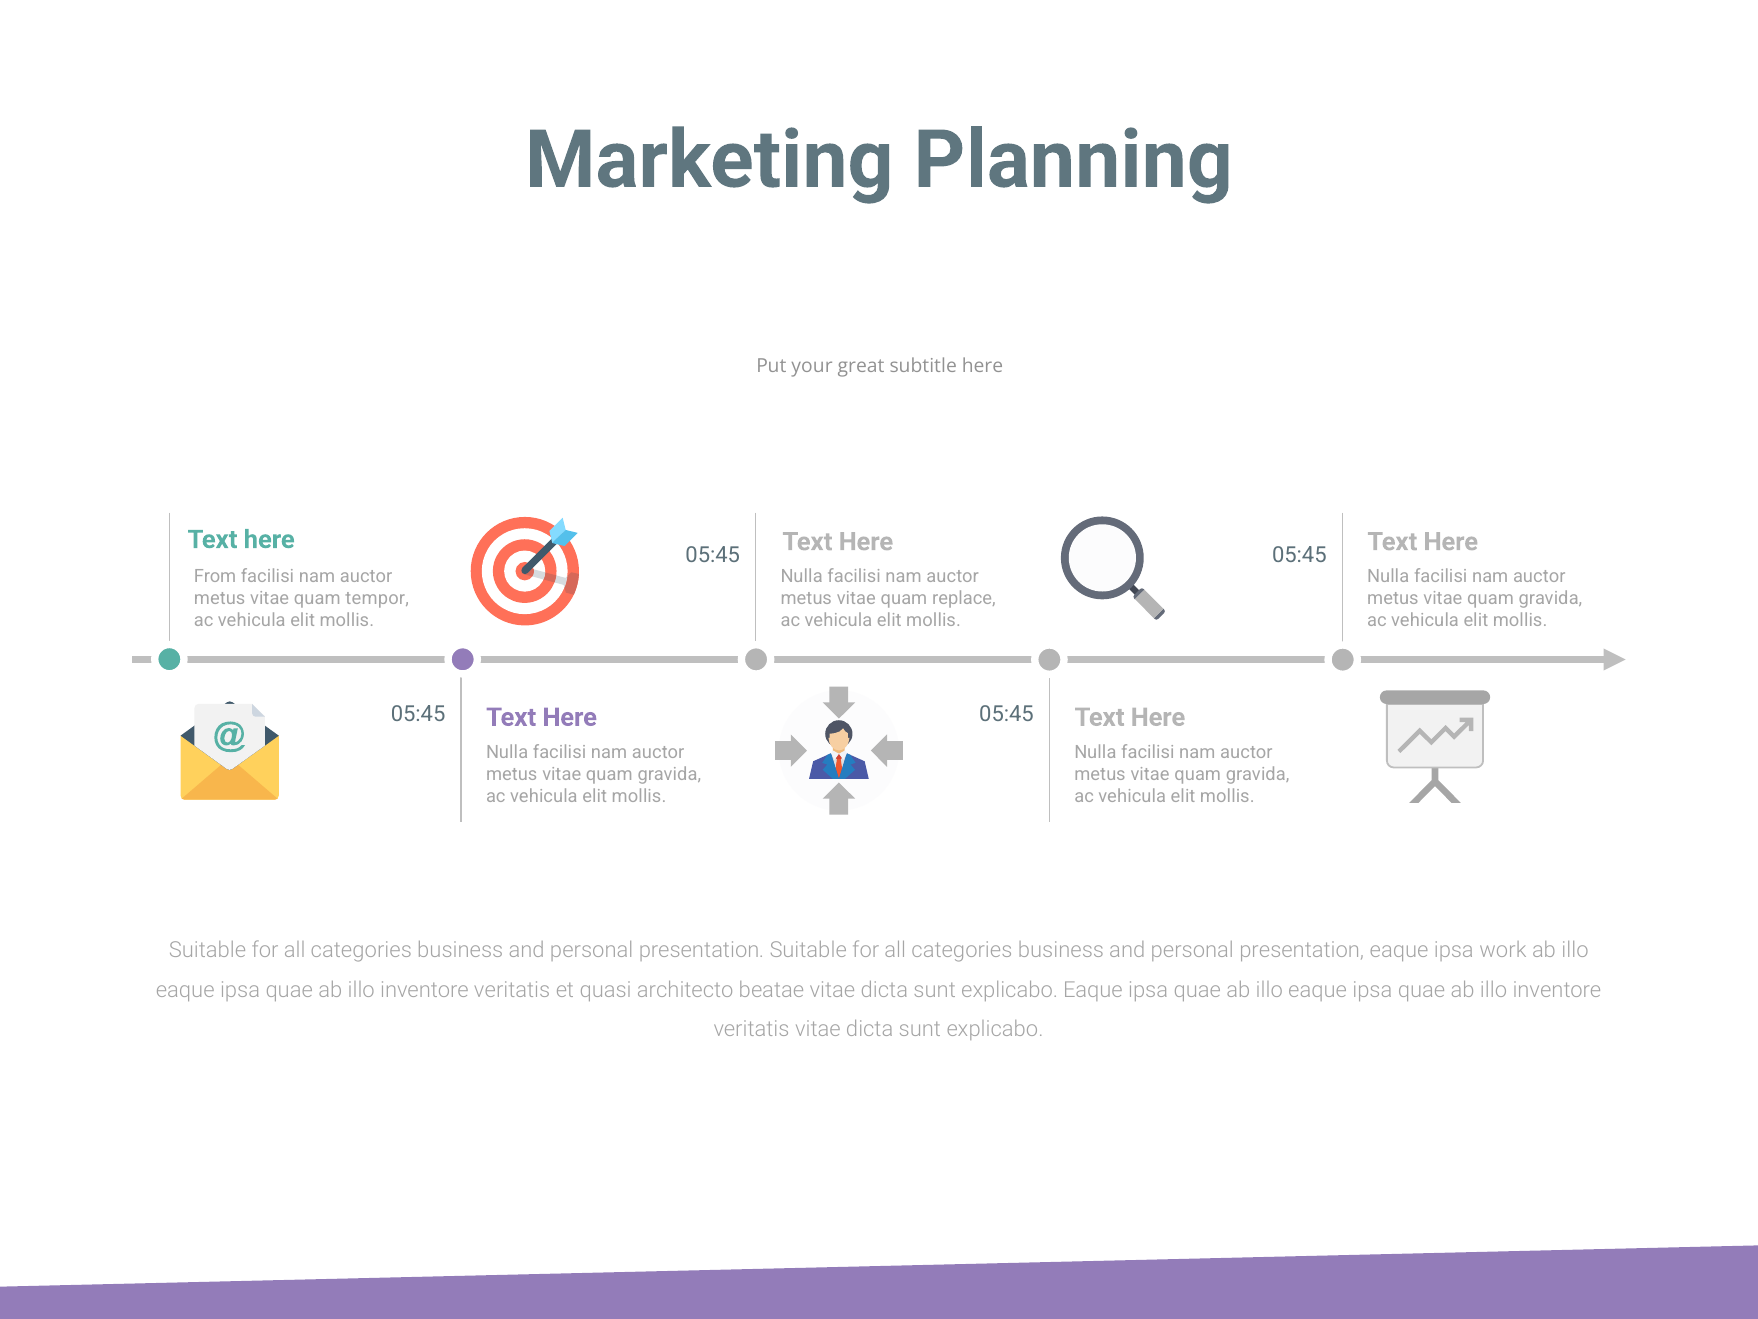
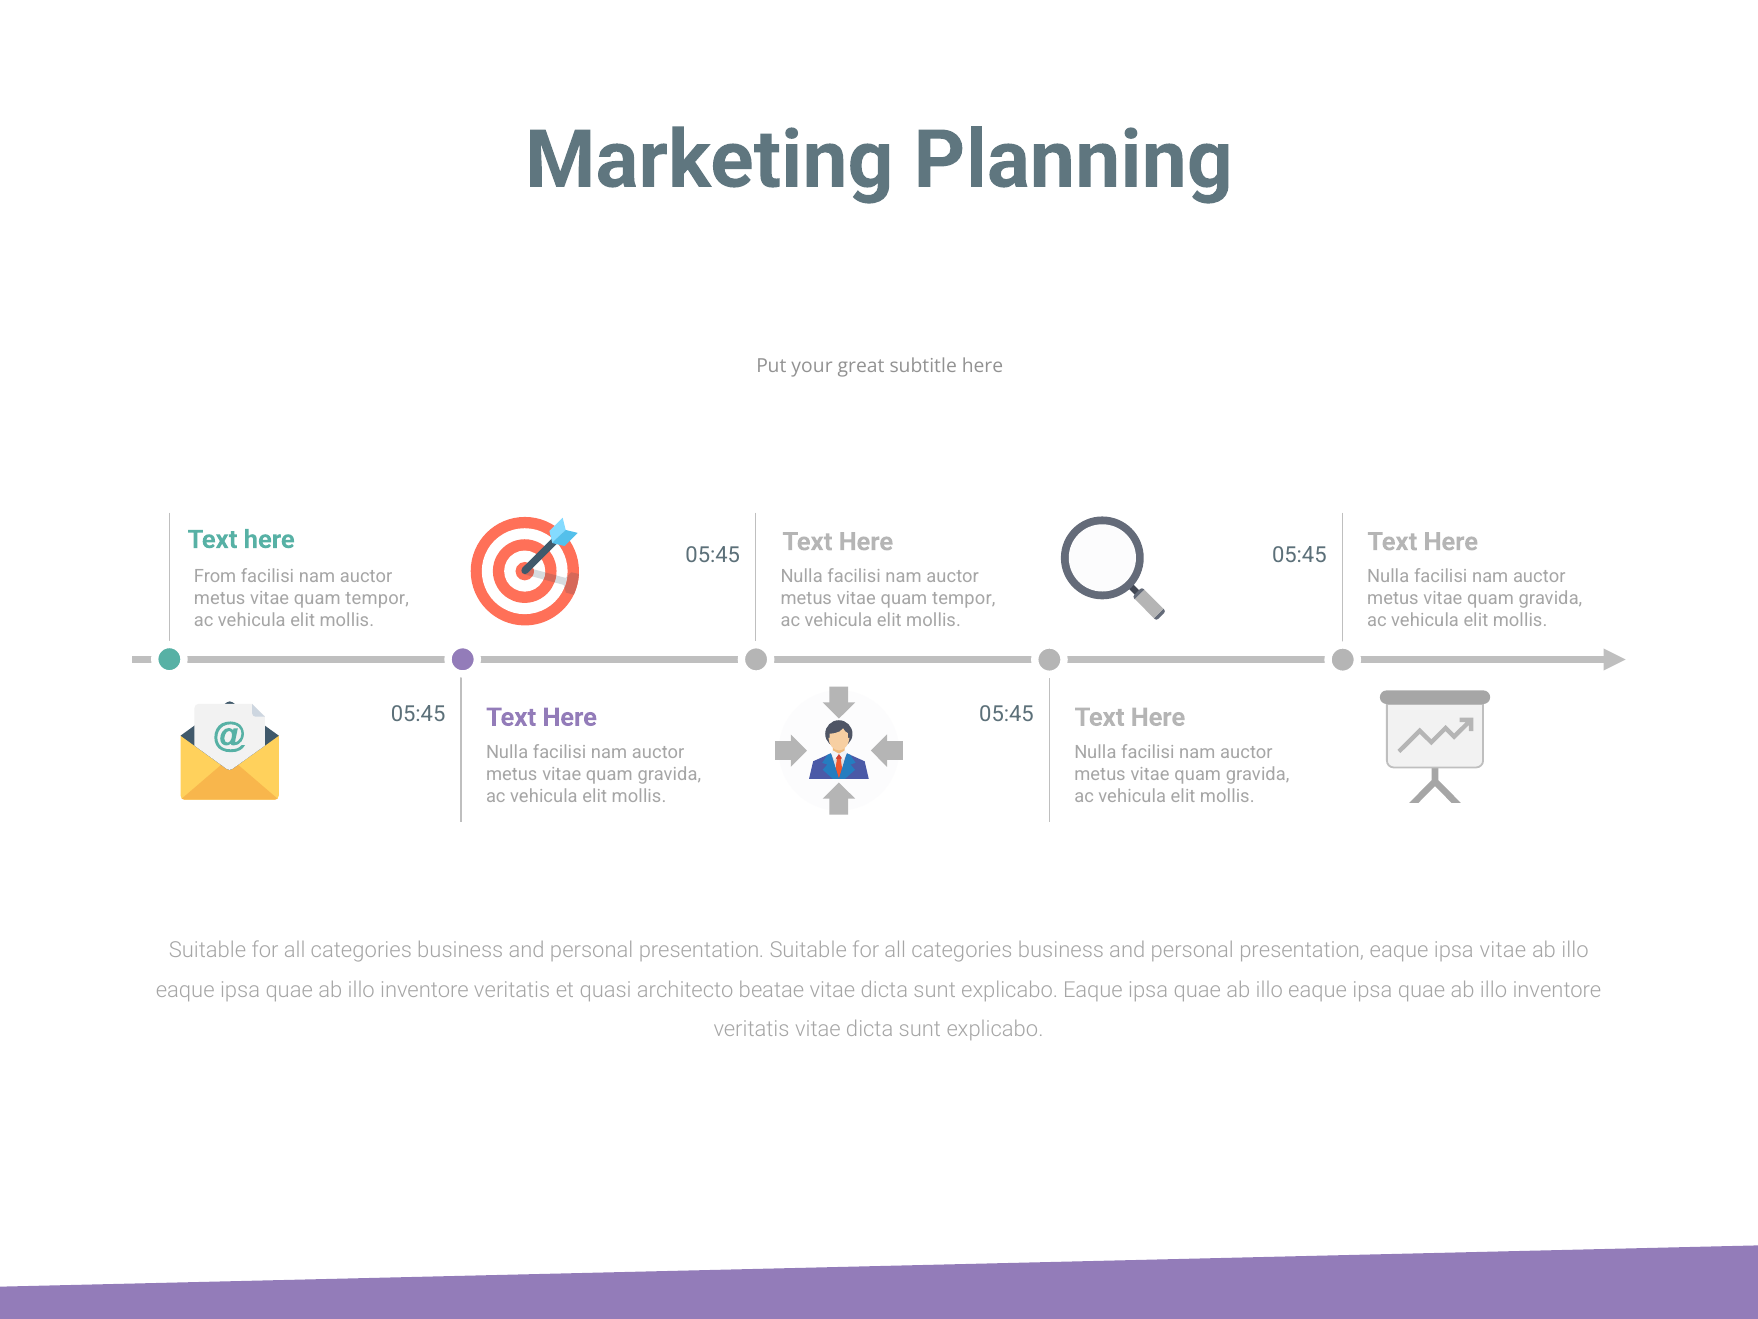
replace: replace -> tempor (964, 598)
ipsa work: work -> vitae (1503, 950)
